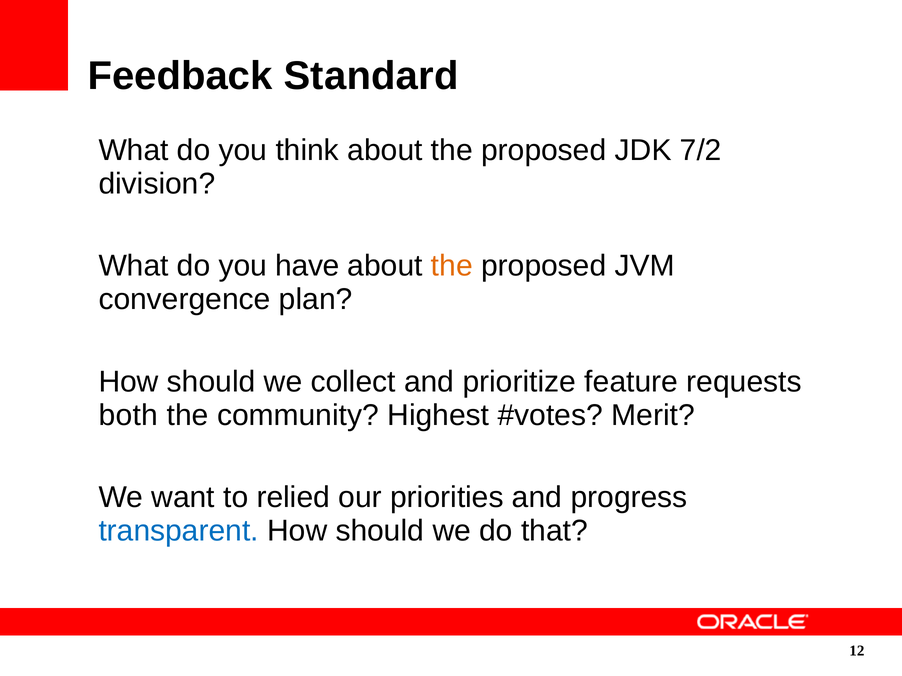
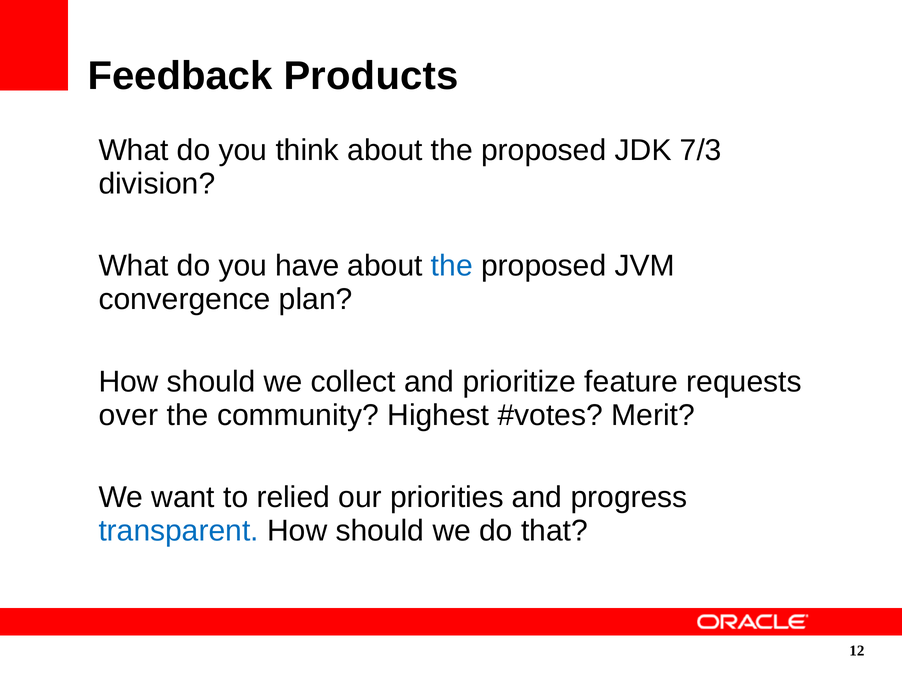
Standard: Standard -> Products (371, 76)
7/2: 7/2 -> 7/3 (701, 150)
the colour: orange -> blue (452, 266)
both: both -> over (128, 415)
